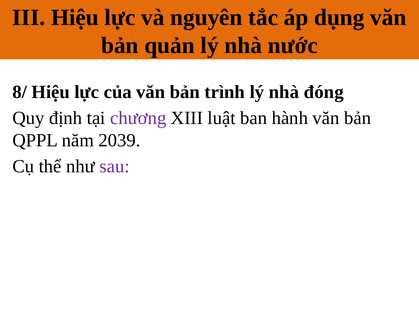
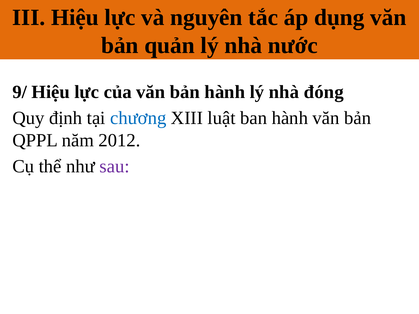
8/: 8/ -> 9/ (20, 92)
bản trình: trình -> hành (225, 92)
chương colour: purple -> blue (138, 118)
2039: 2039 -> 2012 (120, 141)
